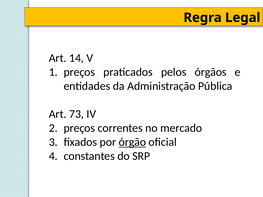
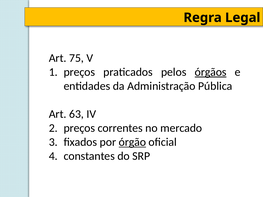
14: 14 -> 75 (77, 58)
órgãos underline: none -> present (211, 72)
73: 73 -> 63 (77, 114)
